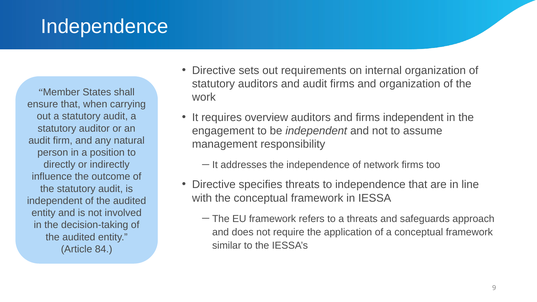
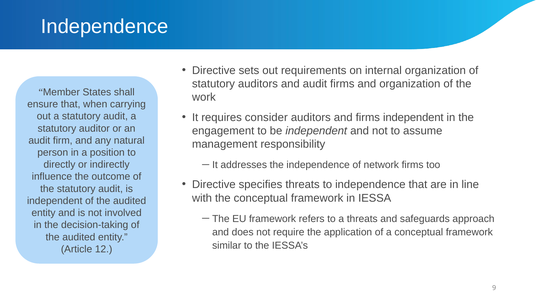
overview: overview -> consider (266, 117)
84: 84 -> 12 (104, 249)
